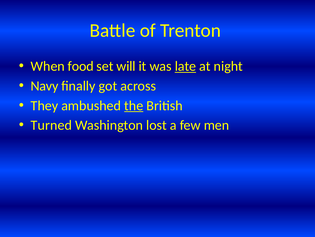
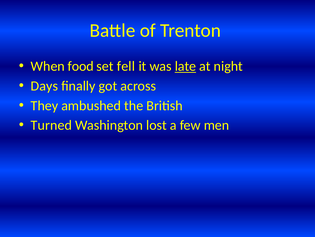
will: will -> fell (126, 66)
Navy: Navy -> Days (44, 86)
the underline: present -> none (134, 105)
